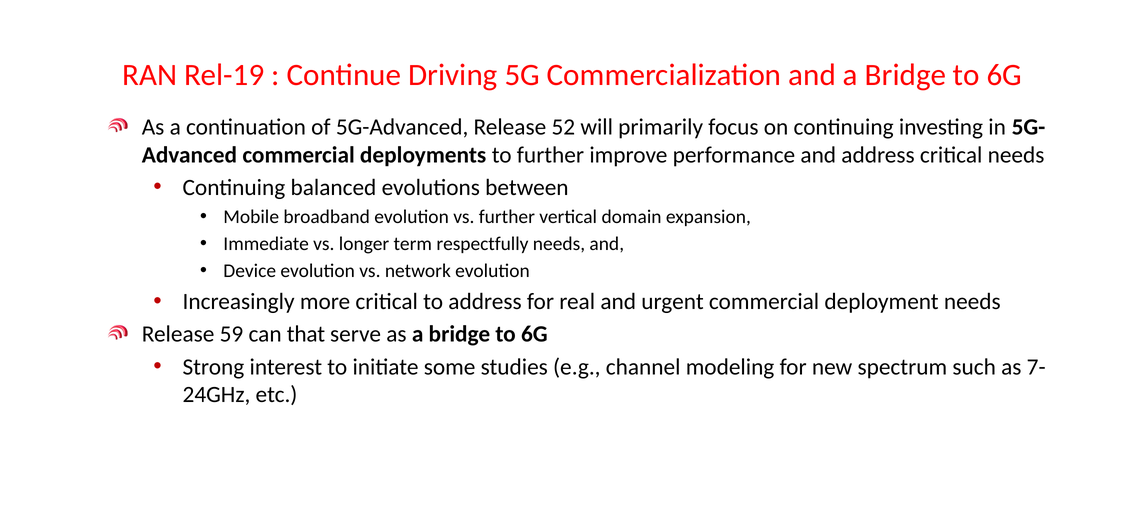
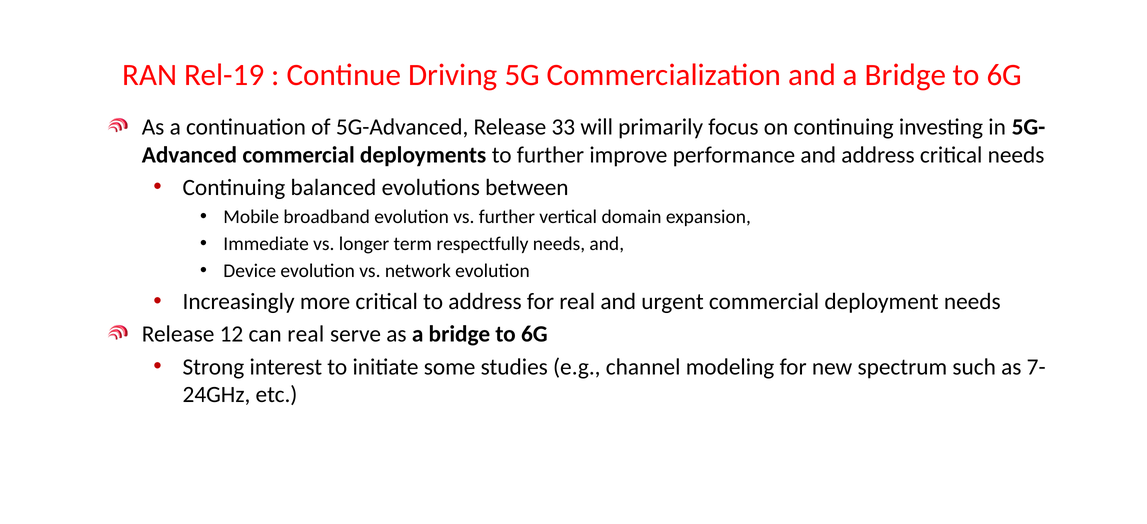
52: 52 -> 33 (563, 127)
59: 59 -> 12 (231, 335)
can that: that -> real (306, 335)
